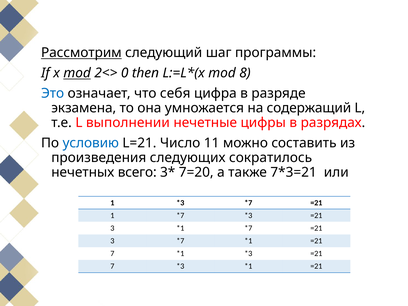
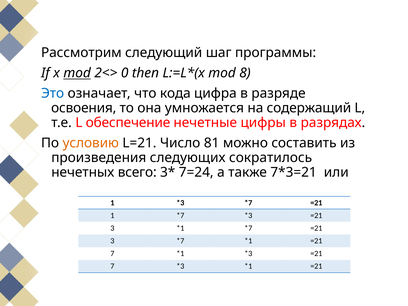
Рассмотрим underline: present -> none (81, 53)
себя: себя -> кода (175, 93)
экзамена: экзамена -> освоения (84, 108)
выполнении: выполнении -> обеспечение (128, 123)
условию colour: blue -> orange (91, 143)
11: 11 -> 81 (212, 143)
7=20: 7=20 -> 7=24 (196, 173)
